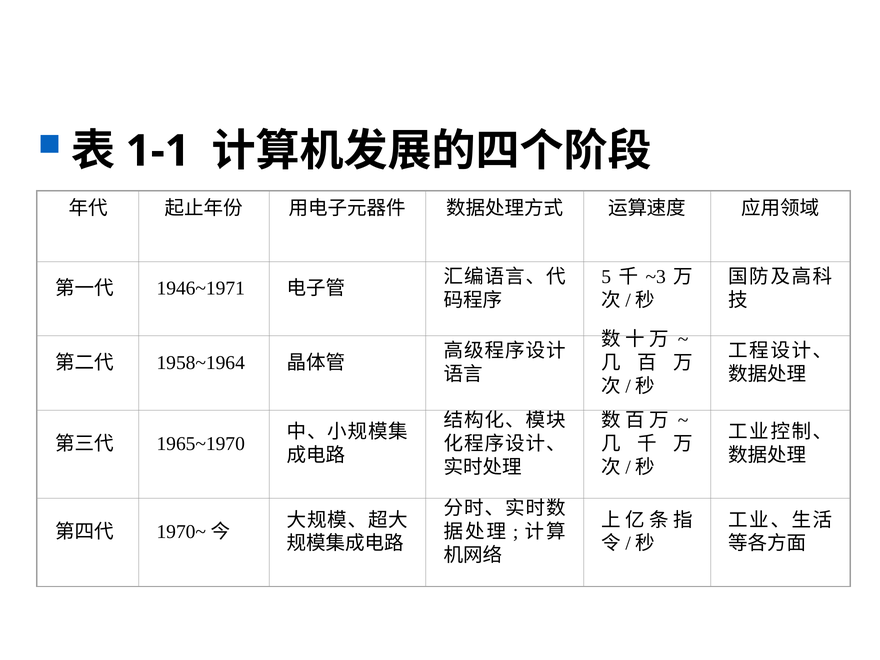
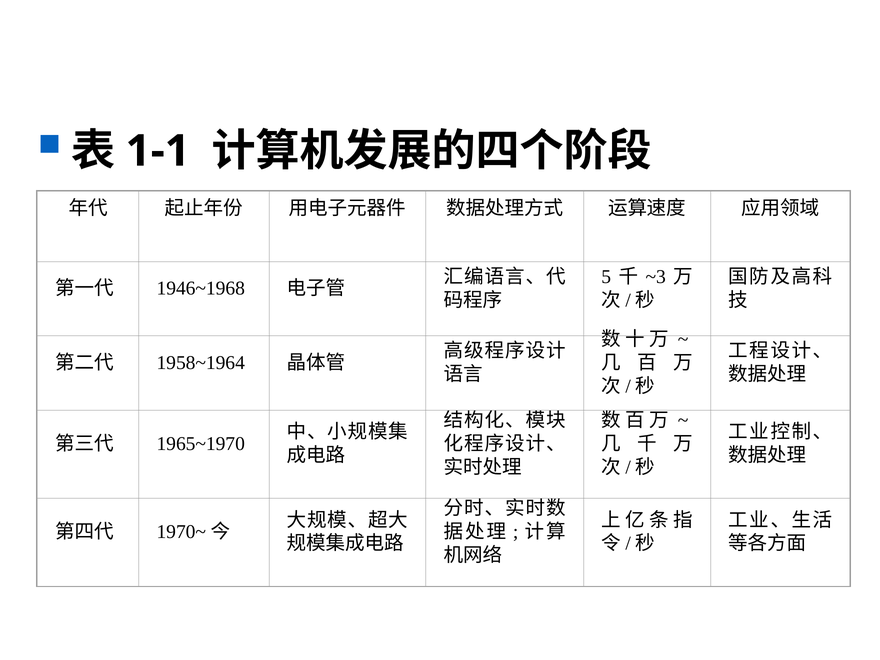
1946~1971: 1946~1971 -> 1946~1968 (201, 288)
